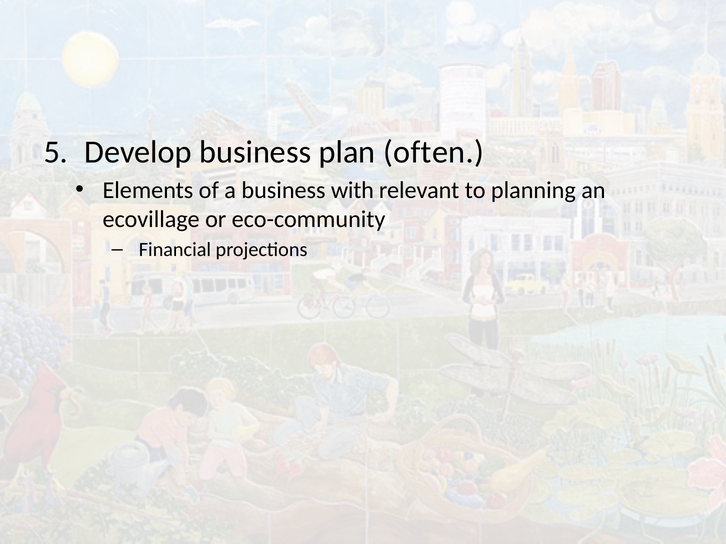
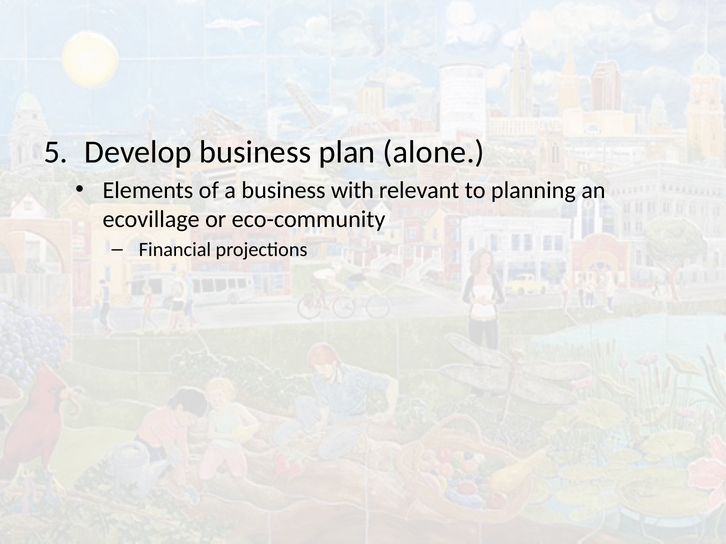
often: often -> alone (434, 152)
